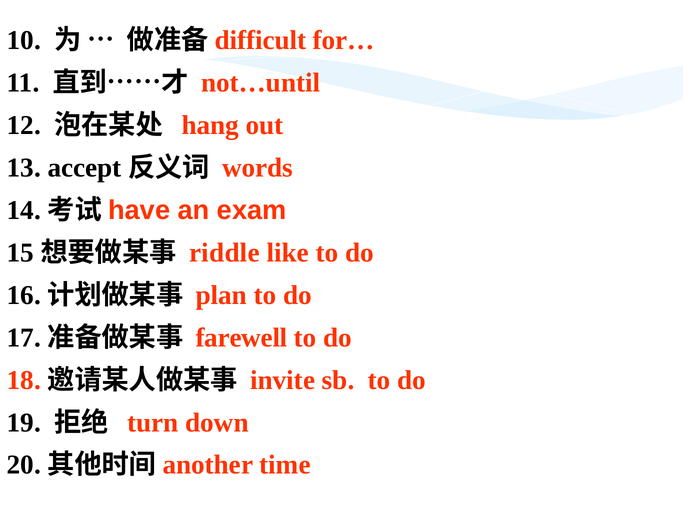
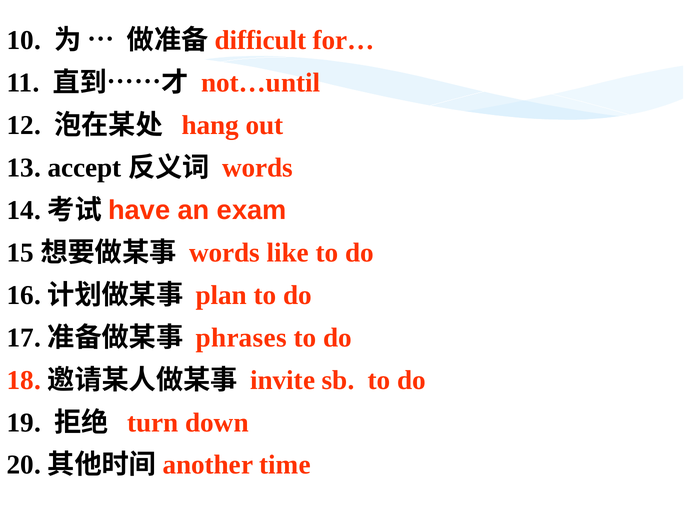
riddle: riddle -> words (225, 253)
farewell: farewell -> phrases (241, 338)
